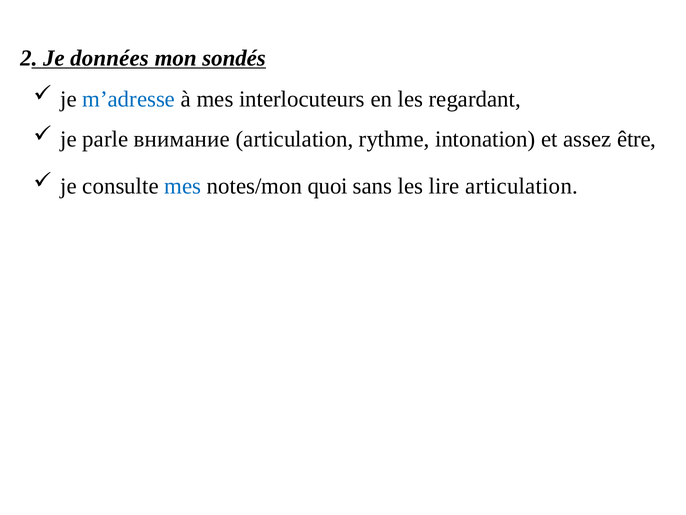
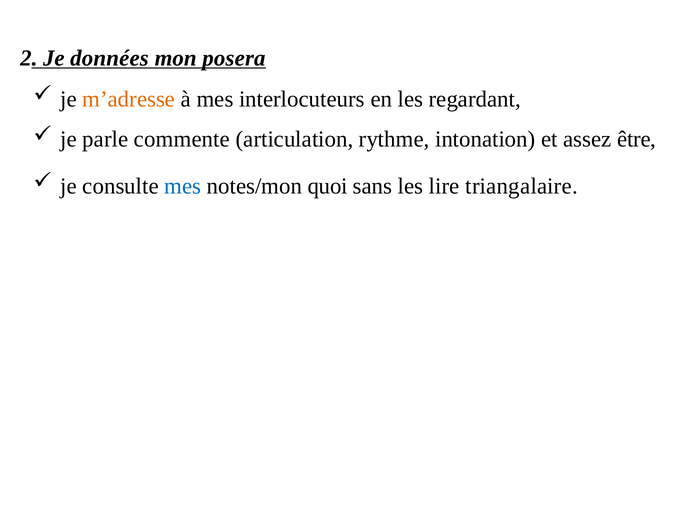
sondés: sondés -> posera (234, 58)
m’adresse colour: blue -> orange (129, 99)
внимание: внимание -> commente (182, 139)
lire articulation: articulation -> triangalaire (522, 186)
